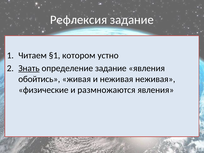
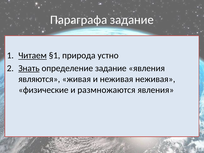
Рефлексия: Рефлексия -> Параграфа (79, 20)
Читаем underline: none -> present (33, 55)
котором: котором -> природа (79, 55)
обойтись: обойтись -> являются (39, 79)
